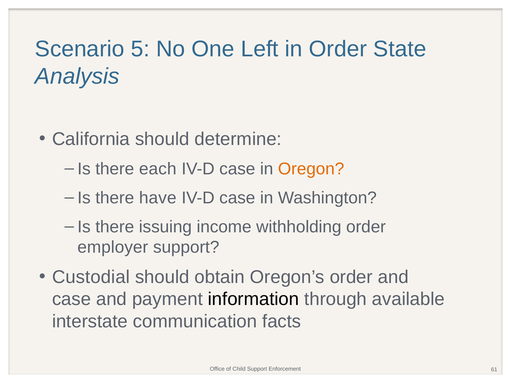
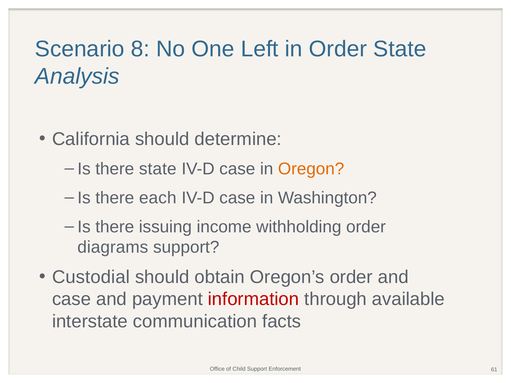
5: 5 -> 8 (140, 49)
there each: each -> state (158, 169)
have: have -> each (158, 198)
employer: employer -> diagrams (113, 247)
information colour: black -> red (254, 299)
